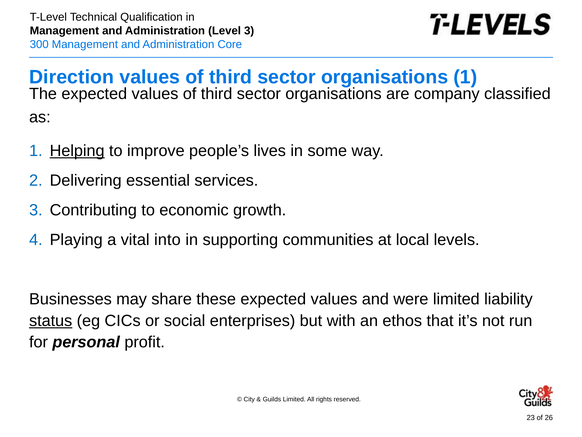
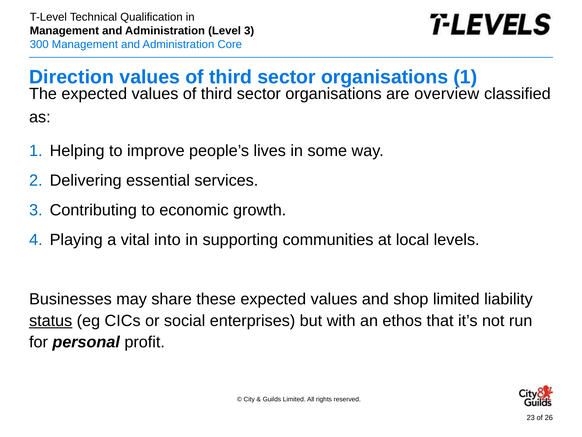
company: company -> overview (447, 94)
Helping underline: present -> none (77, 151)
were: were -> shop (411, 299)
